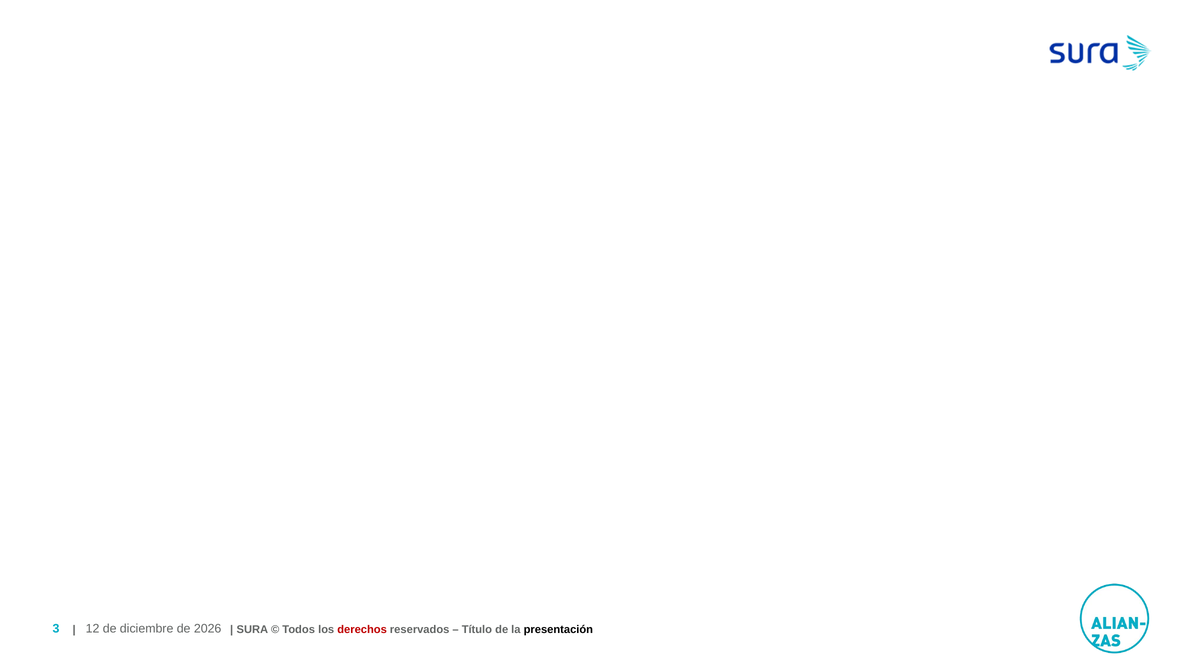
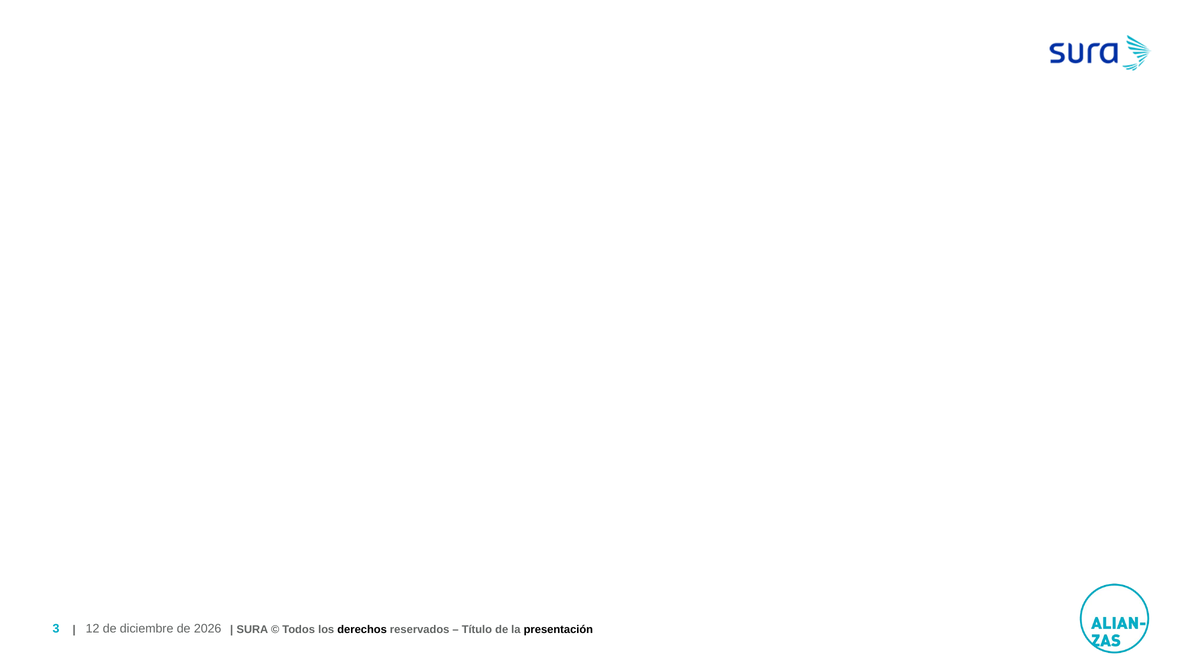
derechos colour: red -> black (362, 630)
